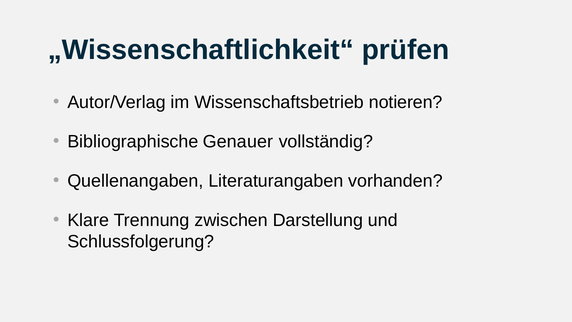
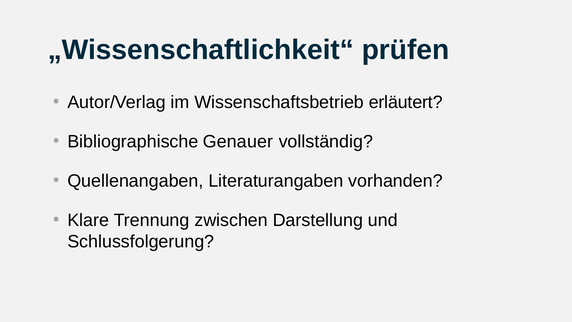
notieren: notieren -> erläutert (406, 102)
